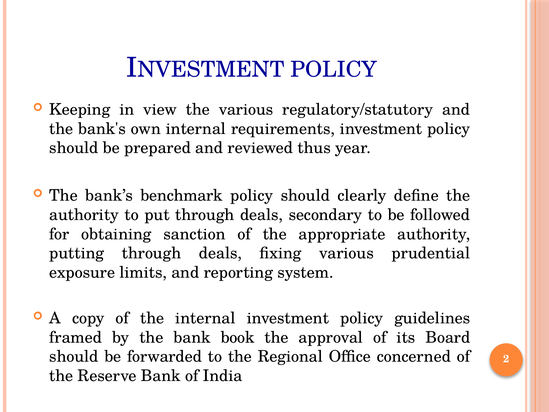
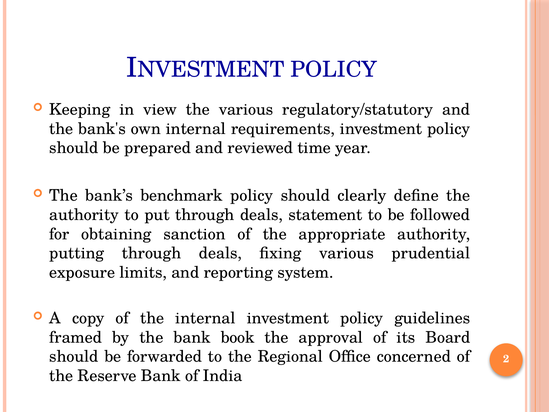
thus: thus -> time (314, 148)
secondary: secondary -> statement (325, 215)
